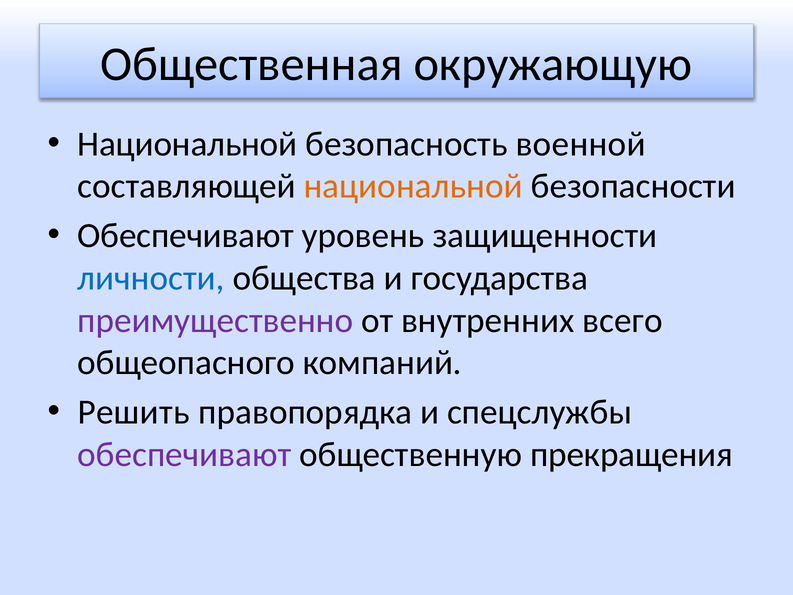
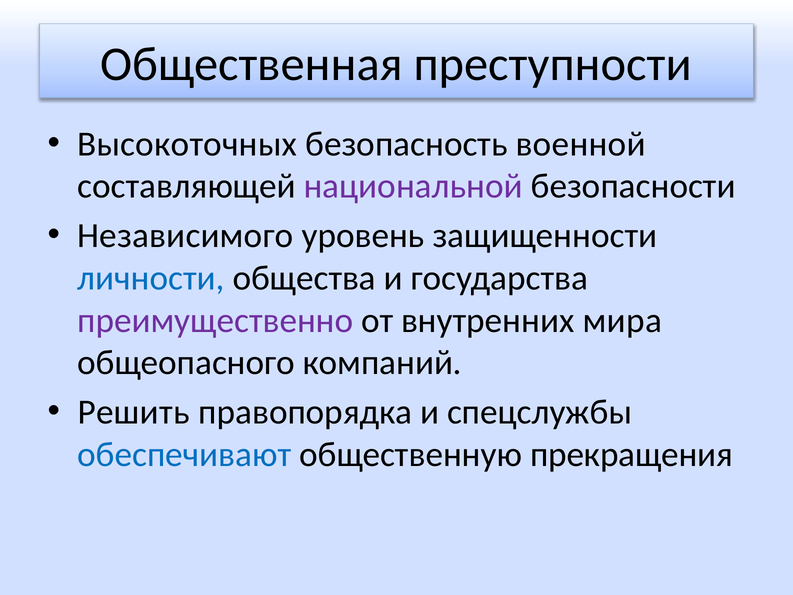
окружающую: окружающую -> преступности (553, 64)
Национальной: Национальной -> Высокоточных (187, 144)
национальной colour: orange -> purple (413, 186)
Обеспечивают: Обеспечивают -> Независимого (185, 236)
всего: всего -> мира (622, 320)
обеспечивают colour: purple -> blue (184, 454)
